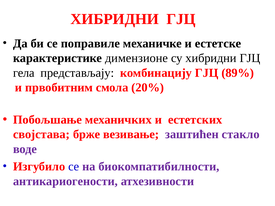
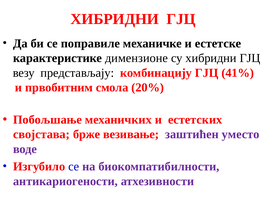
гела: гела -> везу (24, 73)
89%: 89% -> 41% (238, 73)
стакло: стакло -> уместо (241, 134)
